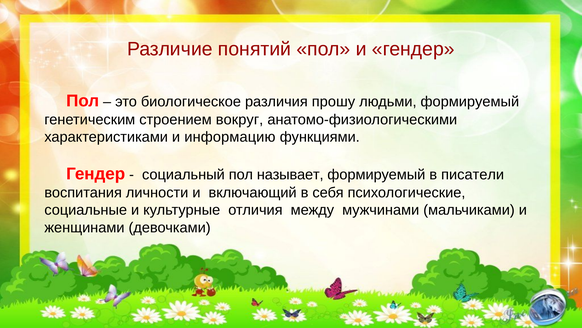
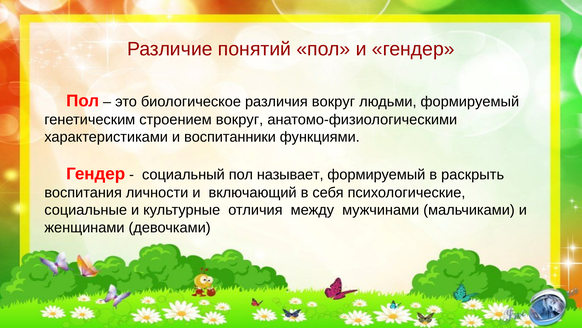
различия прошу: прошу -> вокруг (333, 102)
информацию: информацию -> воспитанники (230, 137)
писатели: писатели -> раскрыть (473, 174)
